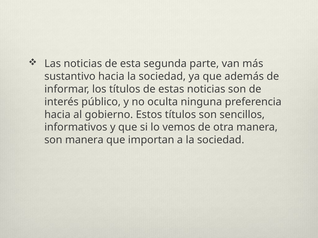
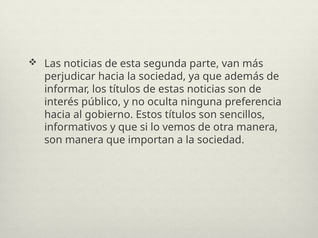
sustantivo: sustantivo -> perjudicar (70, 77)
